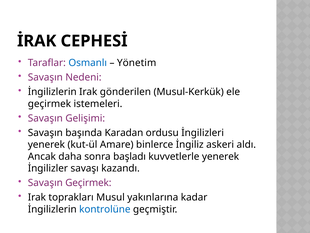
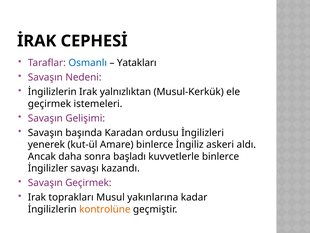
Yönetim: Yönetim -> Yatakları (137, 63)
gönderilen: gönderilen -> yalnızlıktan (125, 92)
kuvvetlerle yenerek: yenerek -> binlerce (221, 156)
kontrolüne colour: blue -> orange (105, 209)
